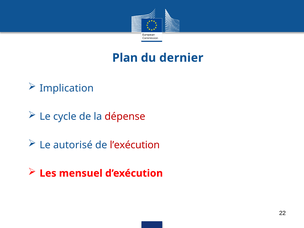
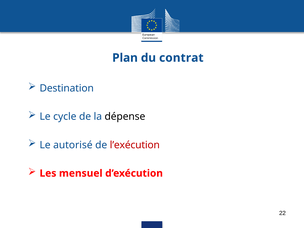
dernier: dernier -> contrat (181, 58)
Implication: Implication -> Destination (67, 88)
dépense colour: red -> black (125, 117)
